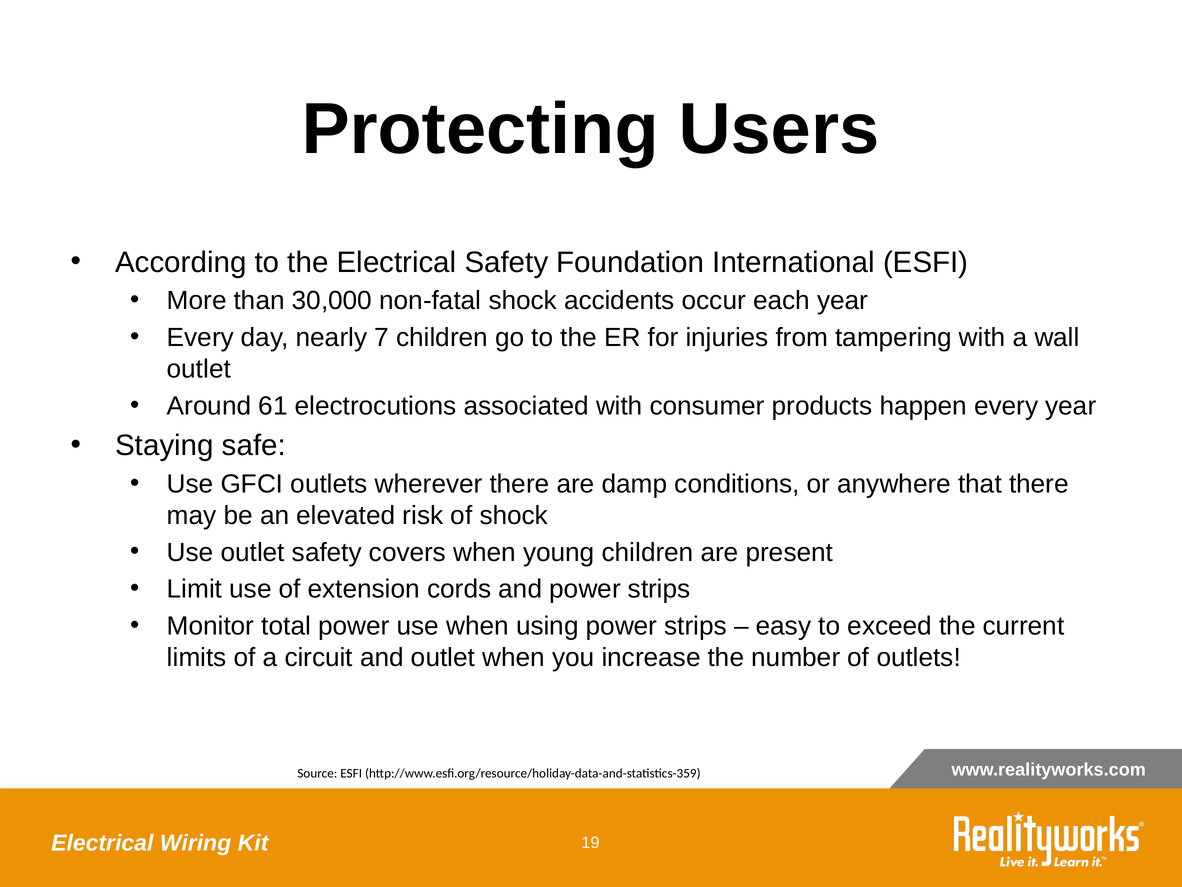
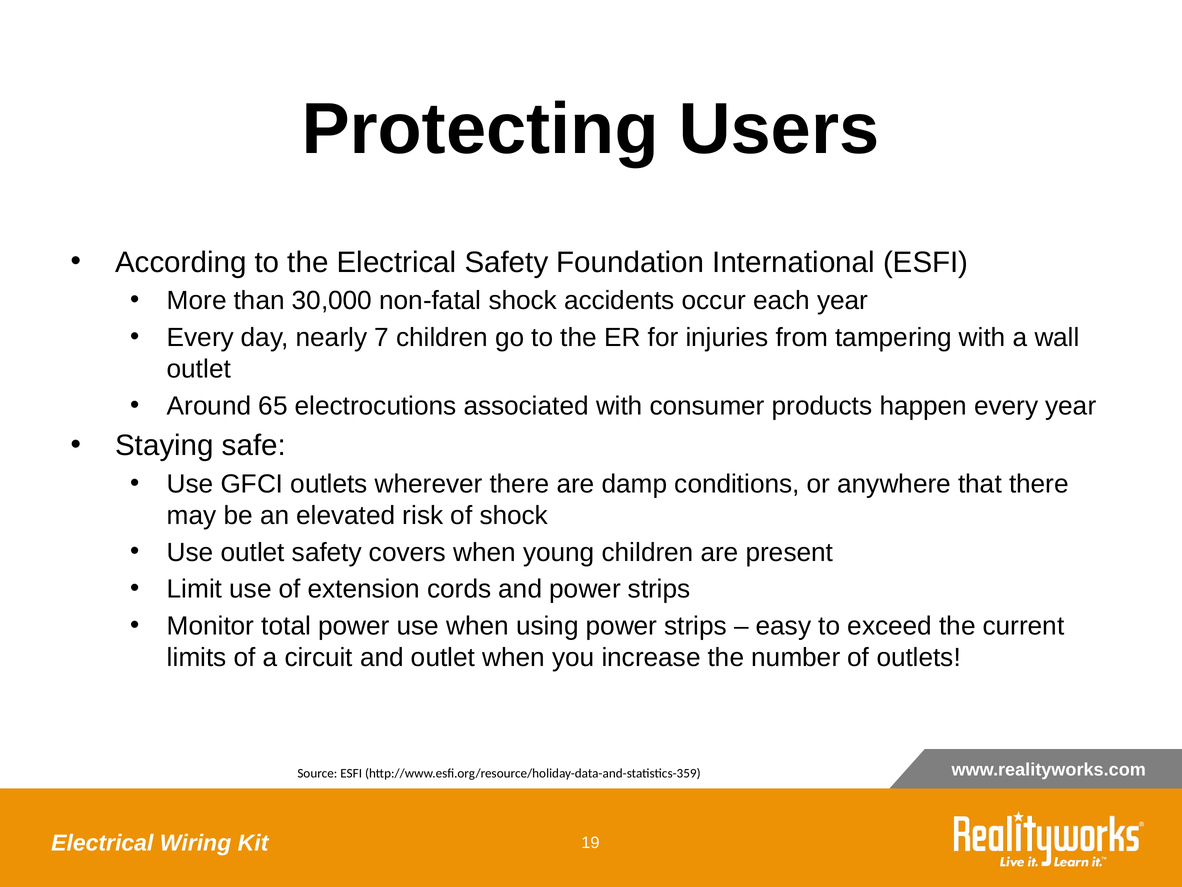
61: 61 -> 65 (273, 406)
